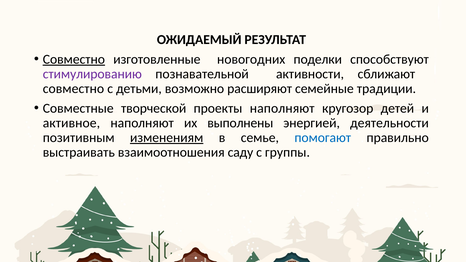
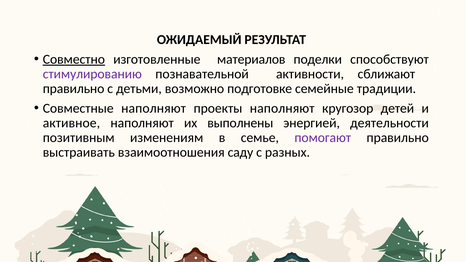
новогодних: новогодних -> материалов (251, 59)
совместно: совместно -> правильно (74, 89)
расширяют: расширяют -> подготовке (260, 89)
Совместные творческой: творческой -> наполняют (154, 108)
изменениям underline: present -> none (167, 138)
помогают colour: blue -> purple (323, 138)
группы: группы -> разных (287, 152)
